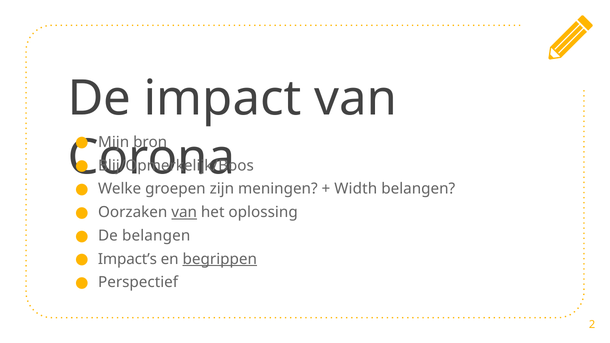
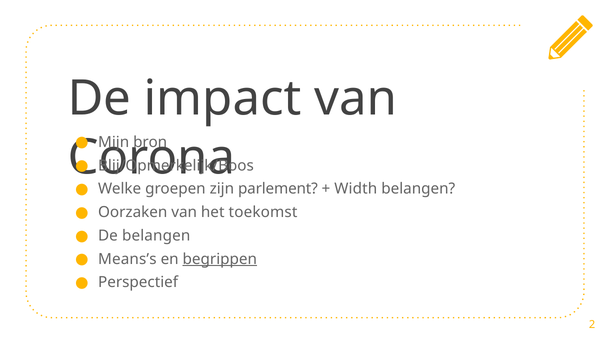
meningen: meningen -> parlement (278, 189)
van underline: present -> none (184, 212)
oplossing: oplossing -> toekomst (263, 212)
Impact’s: Impact’s -> Means’s (127, 259)
